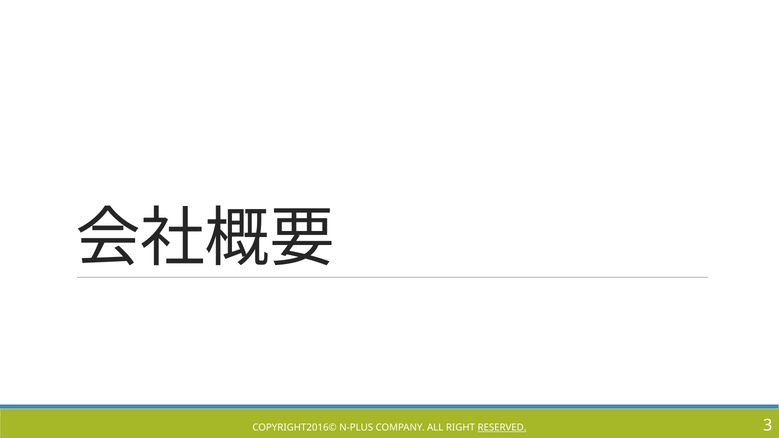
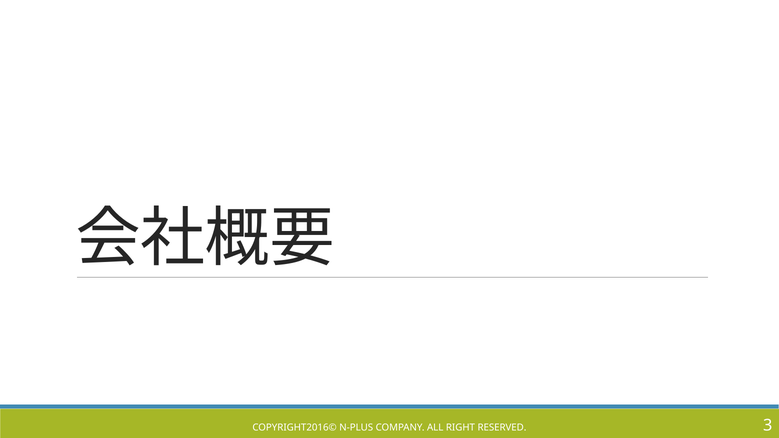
RESERVED underline: present -> none (502, 428)
